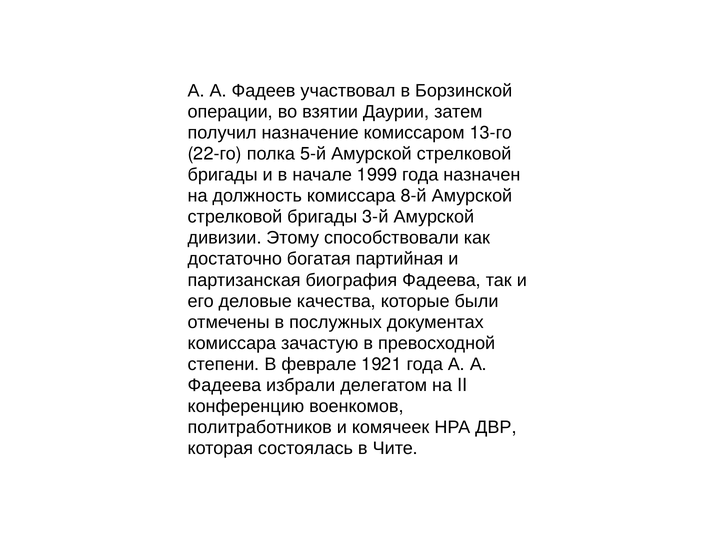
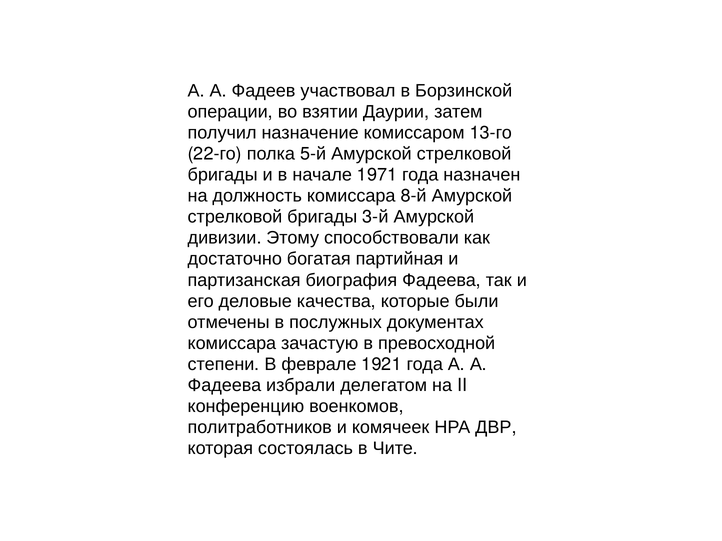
1999: 1999 -> 1971 (377, 175)
